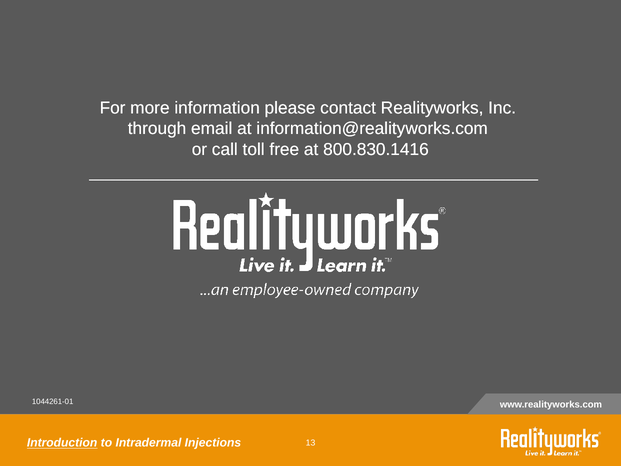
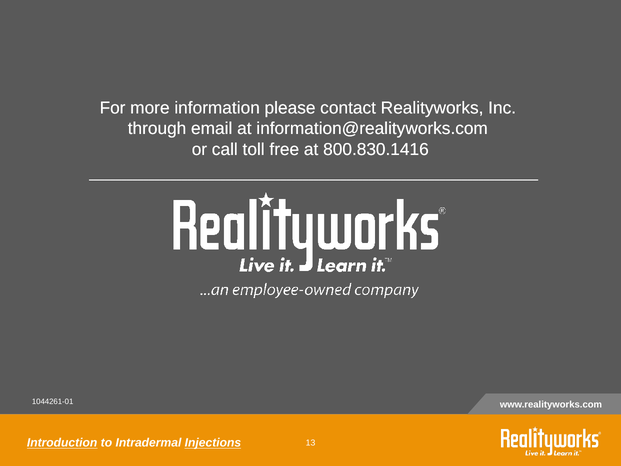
Injections underline: none -> present (213, 443)
